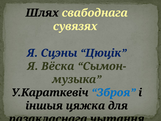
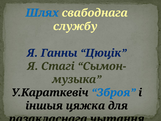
Шлях colour: black -> blue (42, 13)
сувязях: сувязях -> службу (75, 26)
Сцэны: Сцэны -> Ганны (59, 53)
Вёска: Вёска -> Стагі (58, 66)
